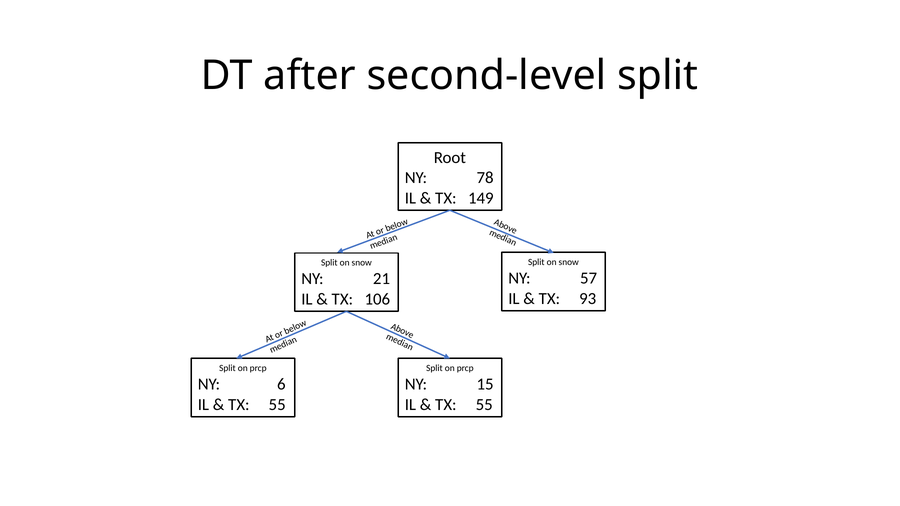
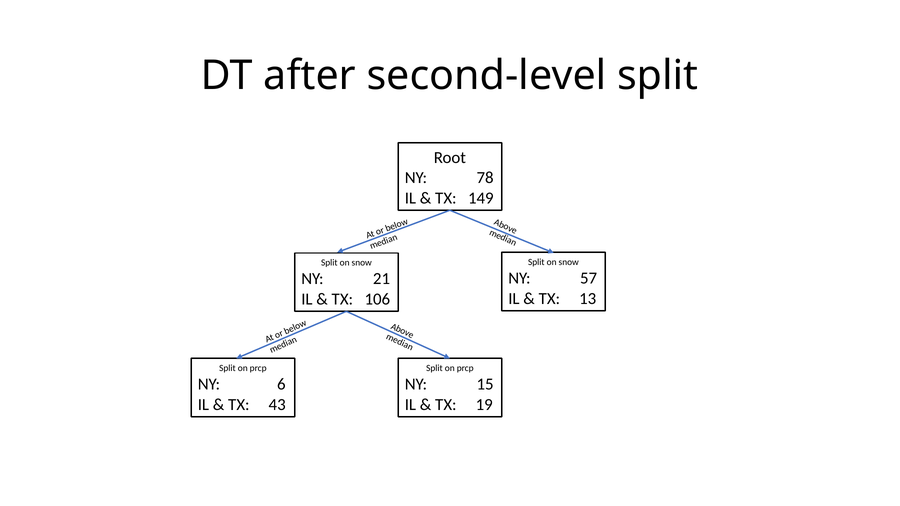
93: 93 -> 13 (588, 299)
55: 55 -> 43 (277, 405)
55: 55 -> 19 (484, 405)
